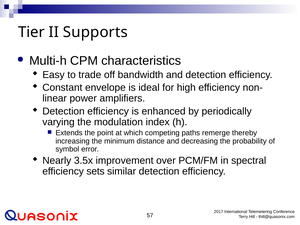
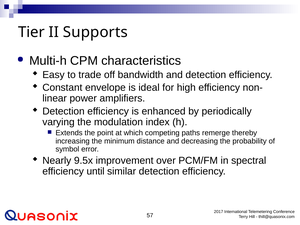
3.5x: 3.5x -> 9.5x (83, 161)
sets: sets -> until (96, 171)
